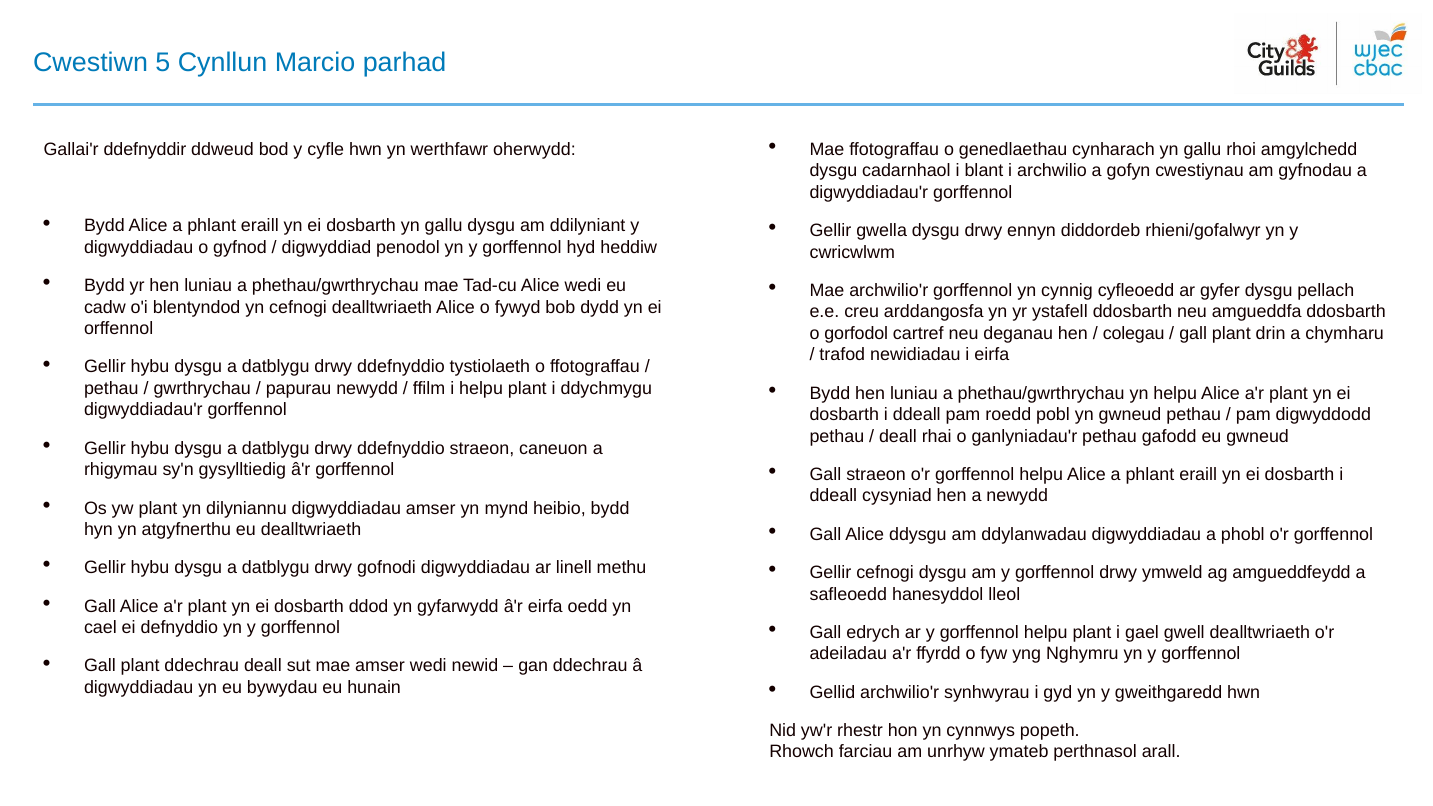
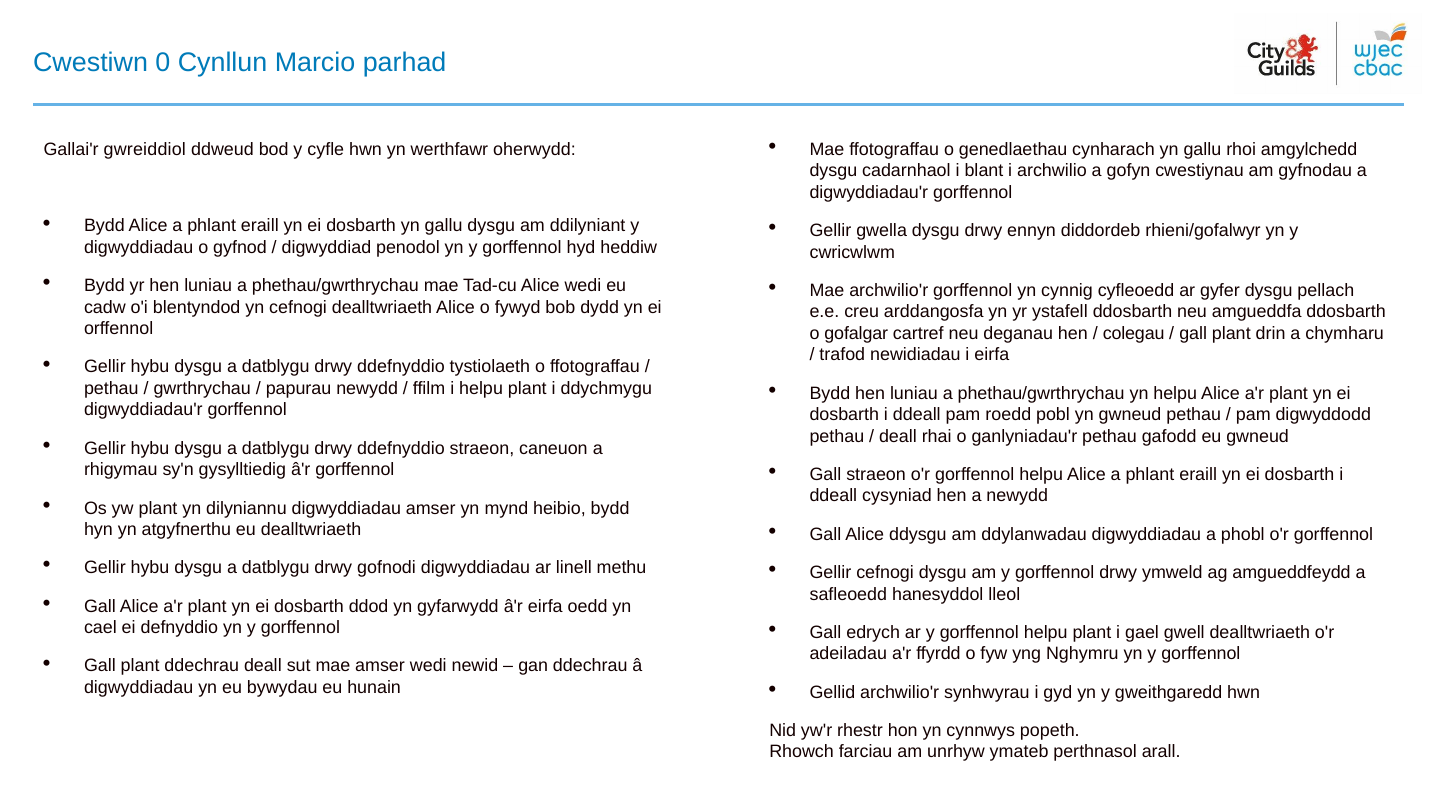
5: 5 -> 0 (163, 62)
ddefnyddir: ddefnyddir -> gwreiddiol (145, 149)
gorfodol: gorfodol -> gofalgar (856, 334)
